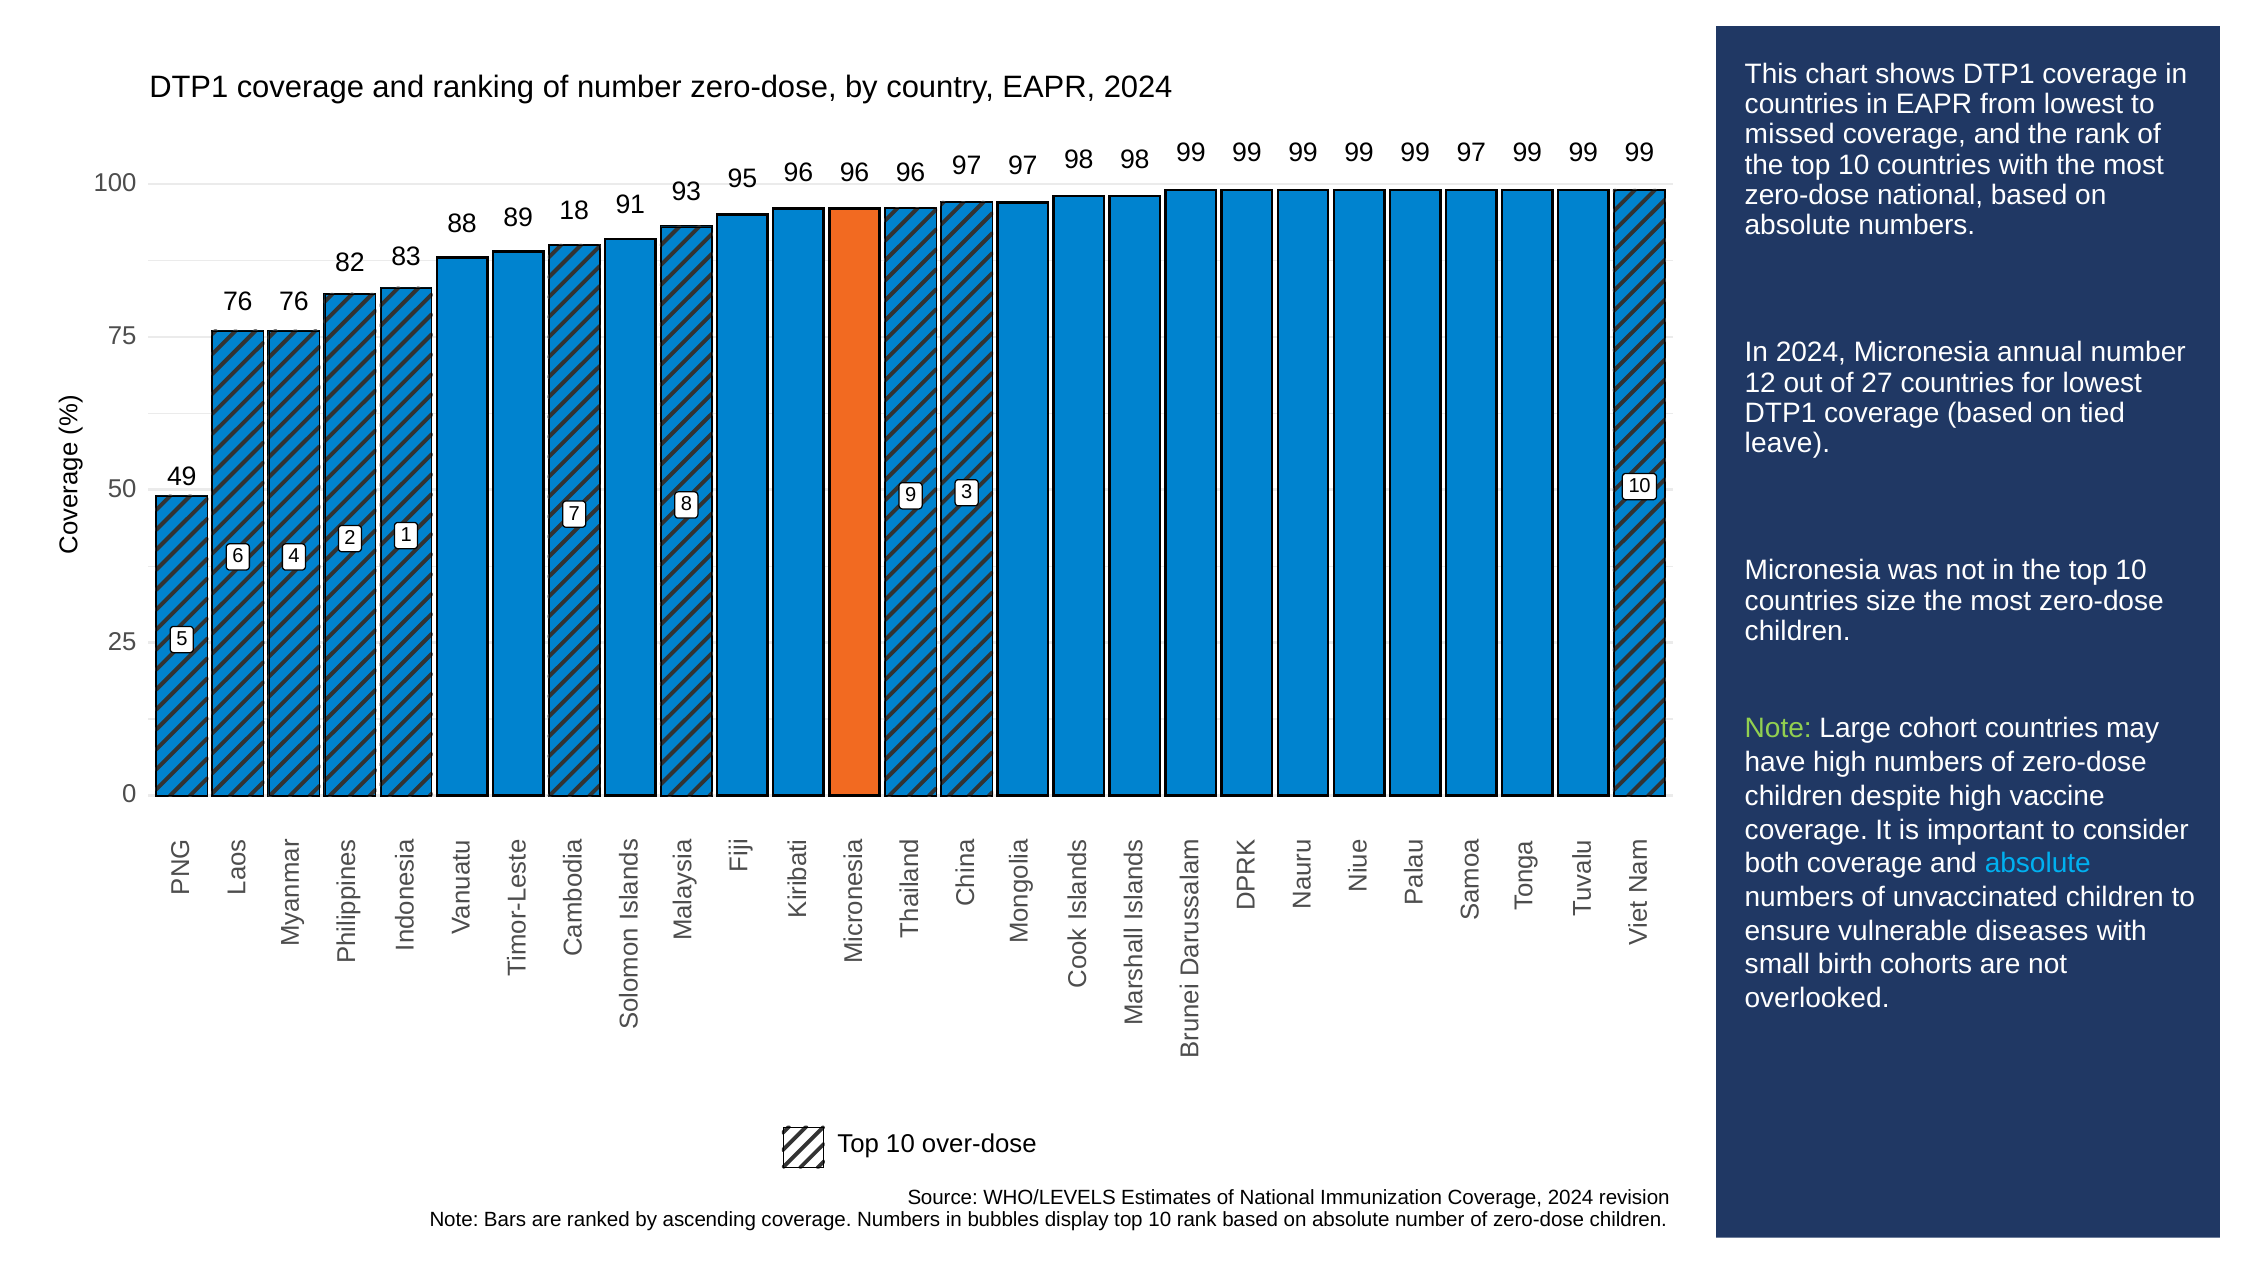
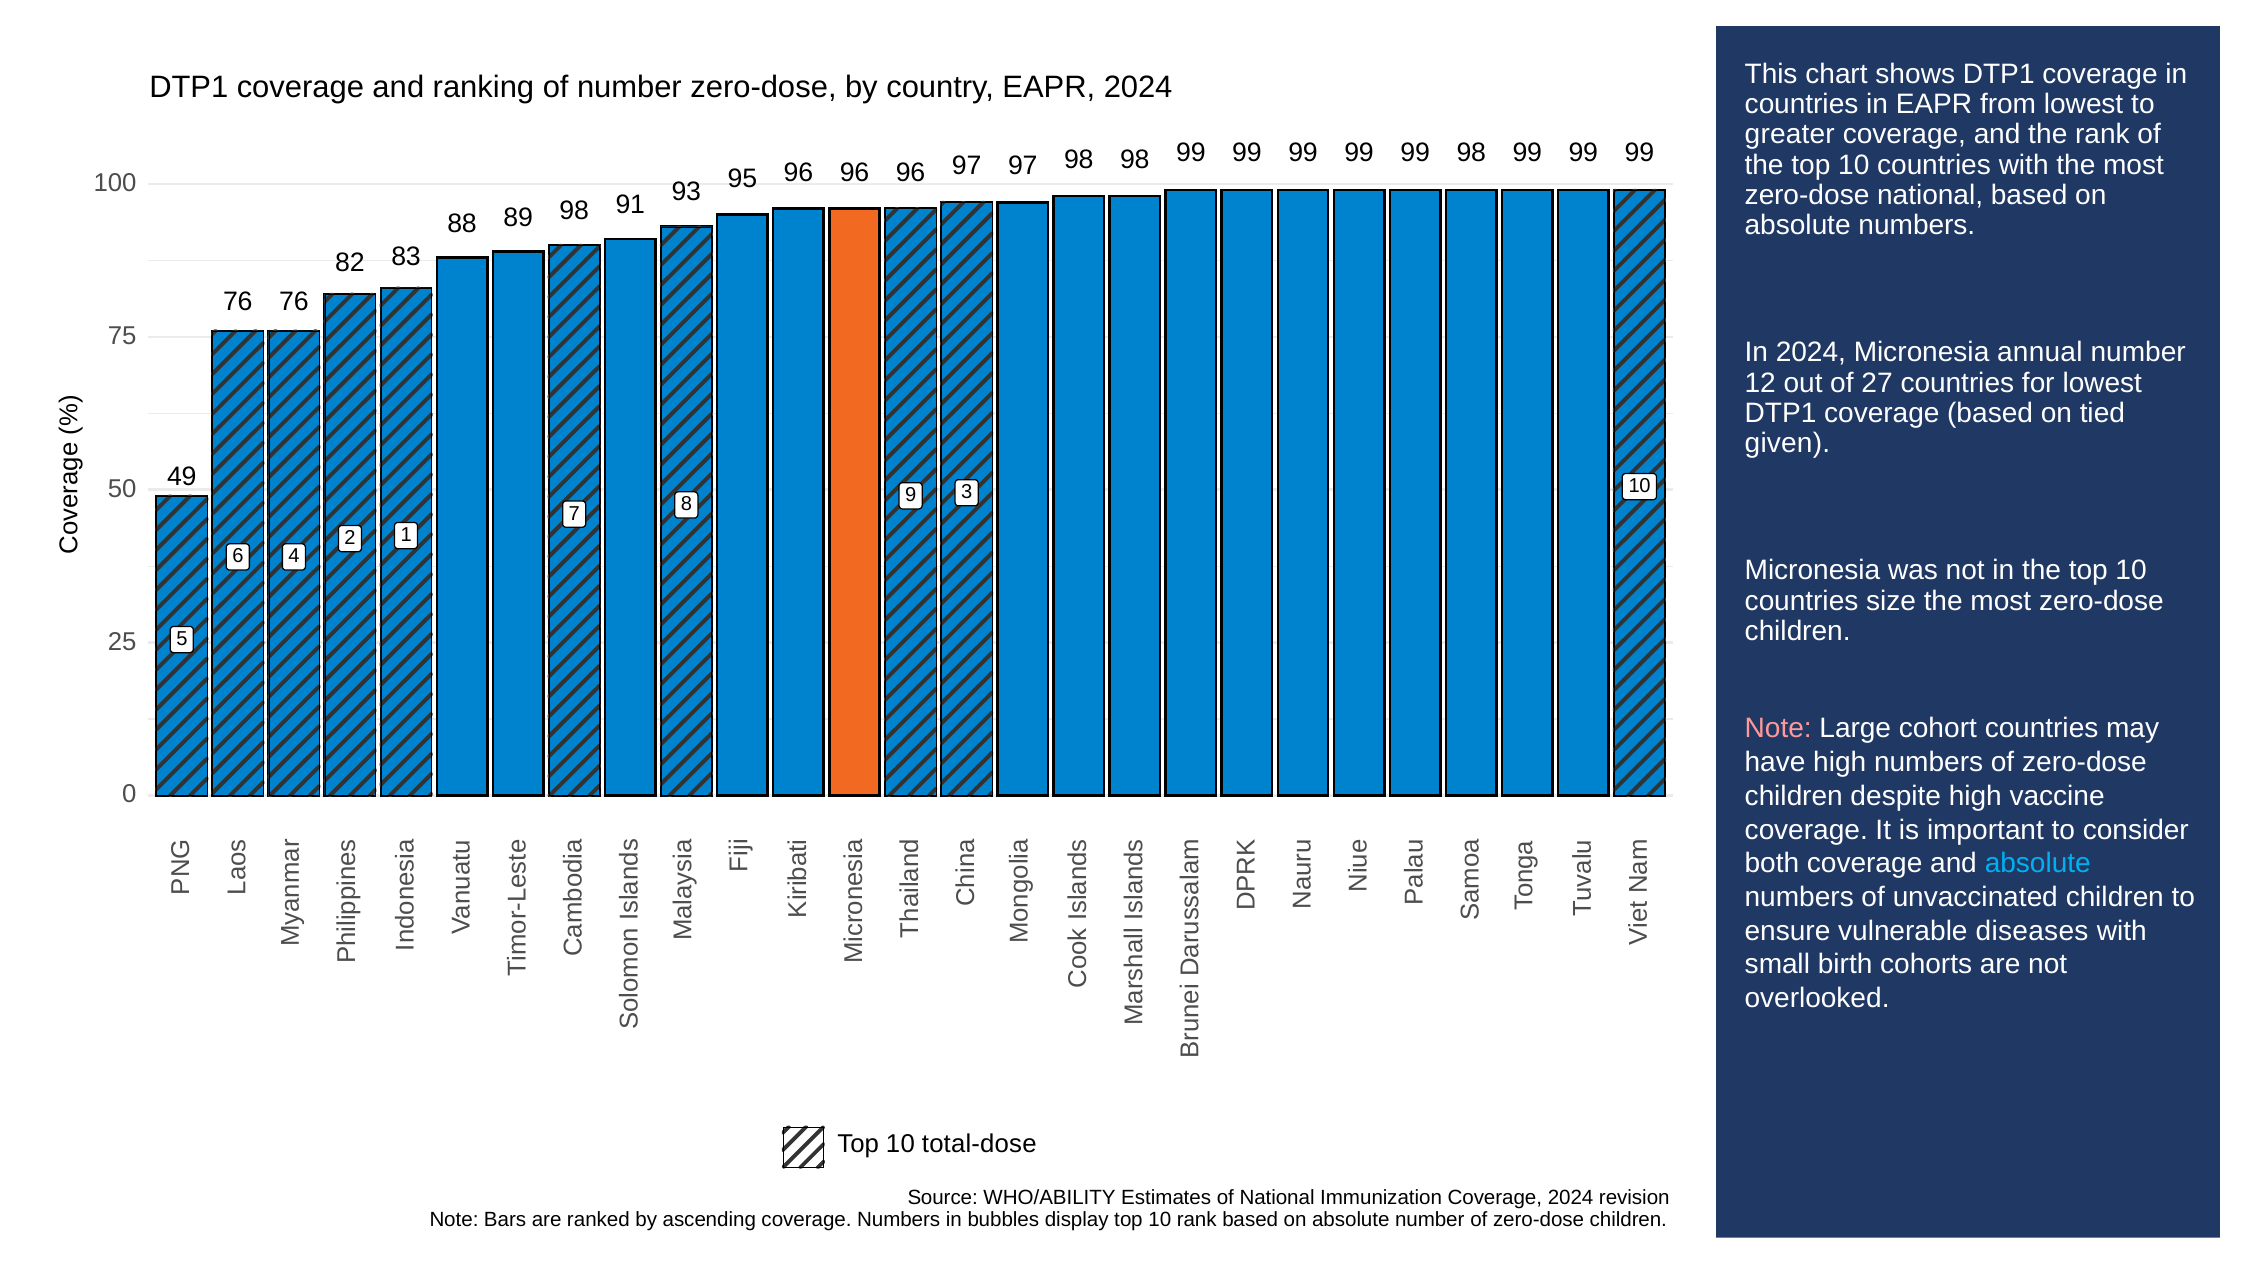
missed: missed -> greater (1790, 135)
99 97: 97 -> 98 (1471, 153)
89 18: 18 -> 98 (574, 211)
leave: leave -> given (1787, 444)
Note colour: light green -> pink (1778, 729)
over-dose: over-dose -> total-dose (979, 1144)
WHO/LEVELS: WHO/LEVELS -> WHO/ABILITY (1050, 1198)
